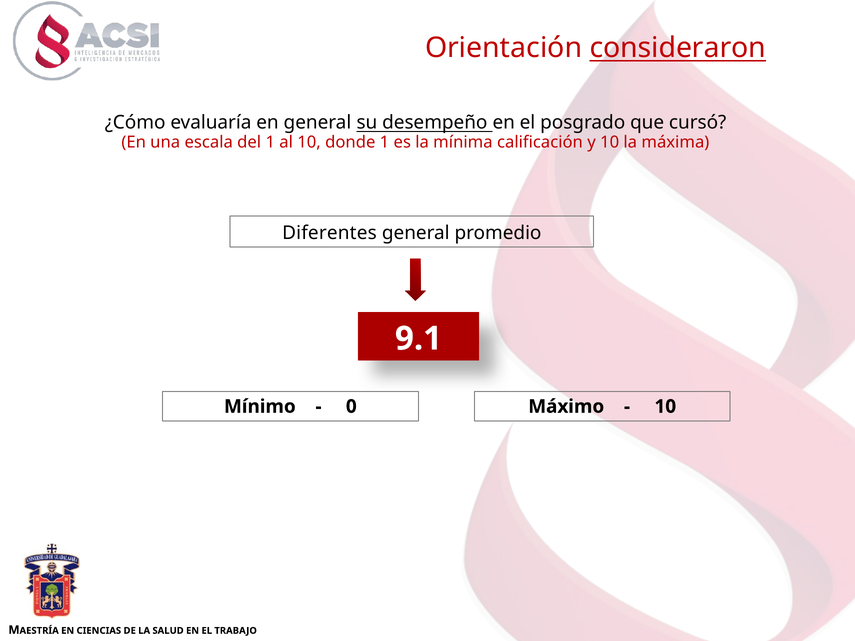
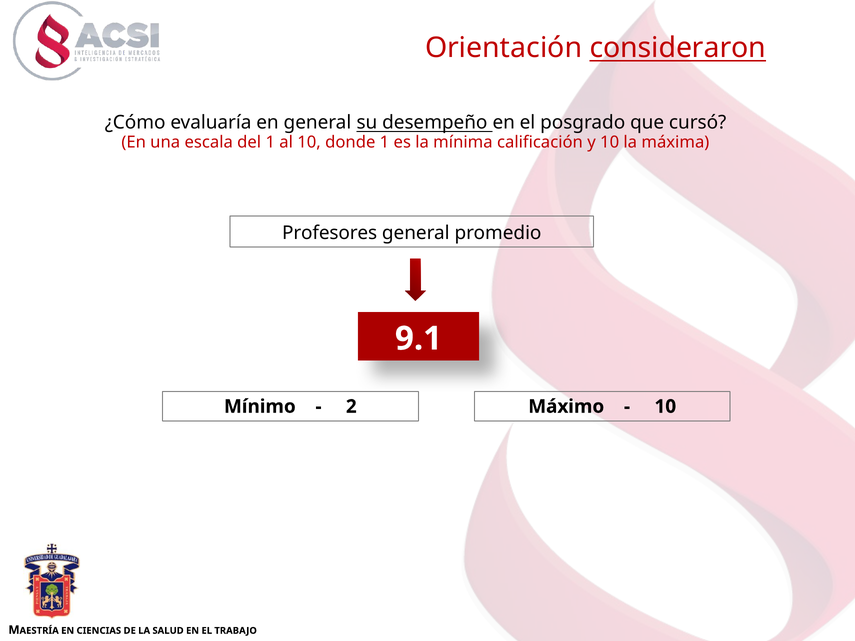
Diferentes: Diferentes -> Profesores (330, 233)
0: 0 -> 2 (351, 407)
